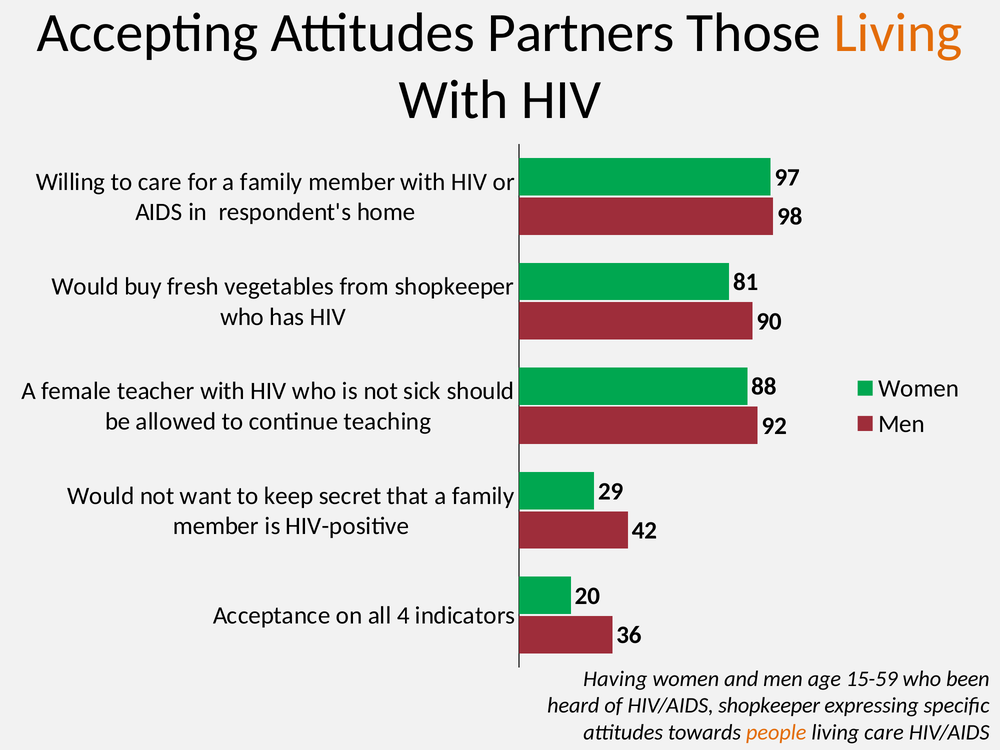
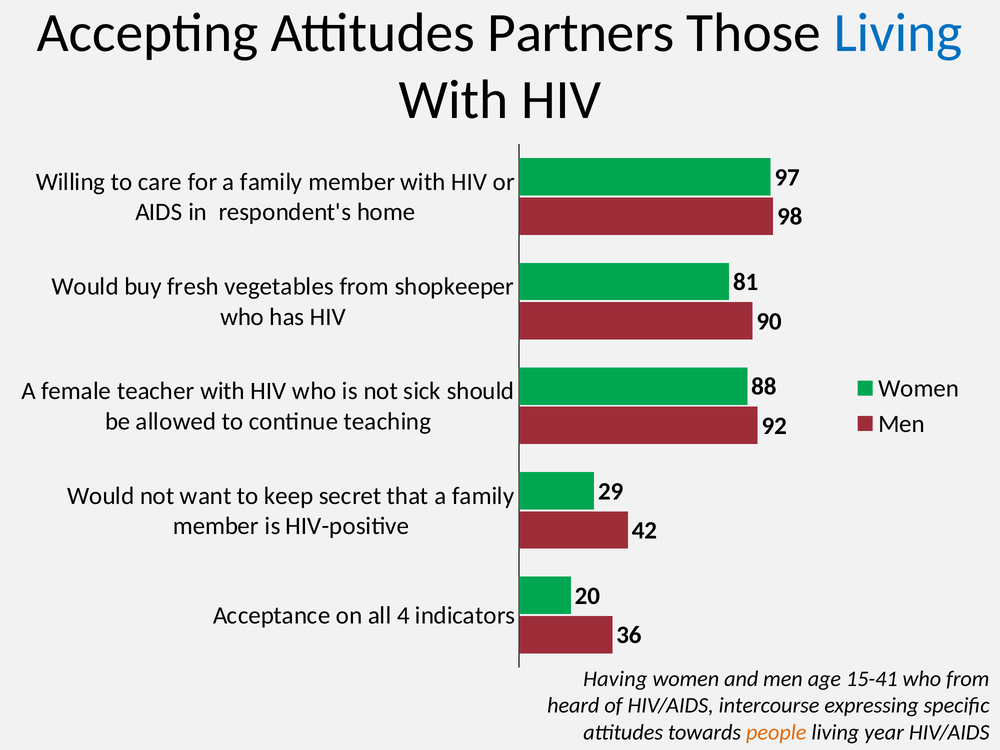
Living colour: orange -> blue (898, 33)
15-59: 15-59 -> 15-41 (872, 679)
who been: been -> from (968, 679)
HIV/AIDS shopkeeper: shopkeeper -> intercourse (769, 706)
living care: care -> year (884, 732)
